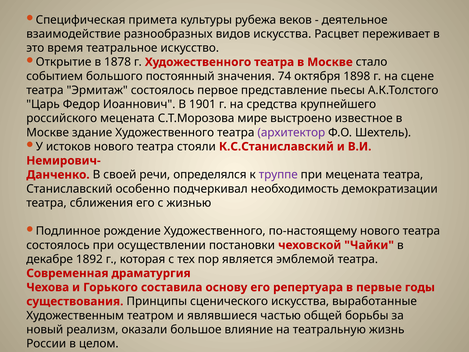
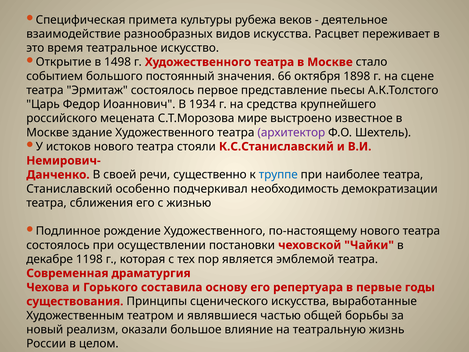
1878: 1878 -> 1498 (118, 62)
74: 74 -> 66 (284, 76)
1901: 1901 -> 1934 (202, 104)
определялся: определялся -> существенно (210, 175)
труппе colour: purple -> blue (278, 175)
при мецената: мецената -> наиболее (353, 175)
1892: 1892 -> 1198 (89, 259)
